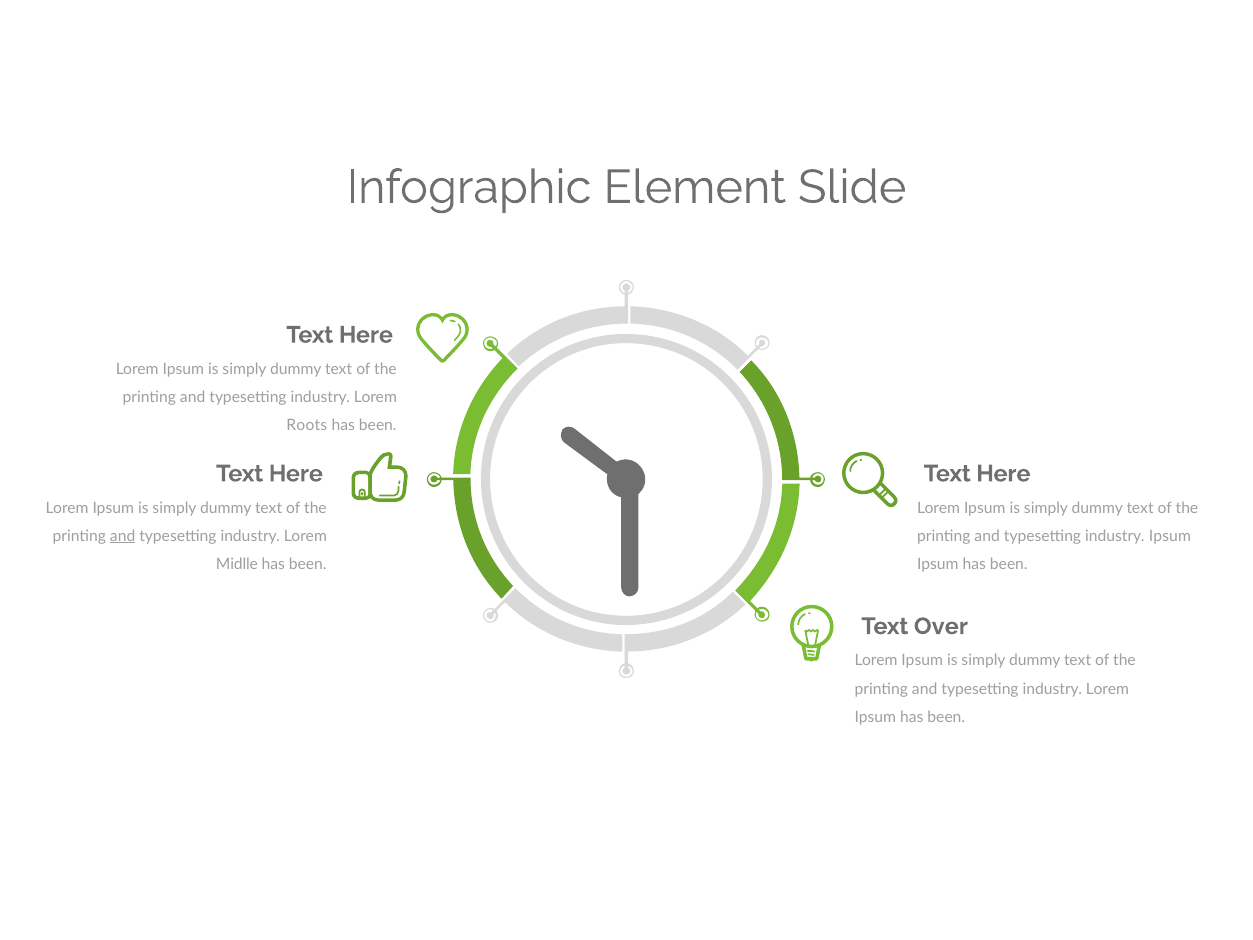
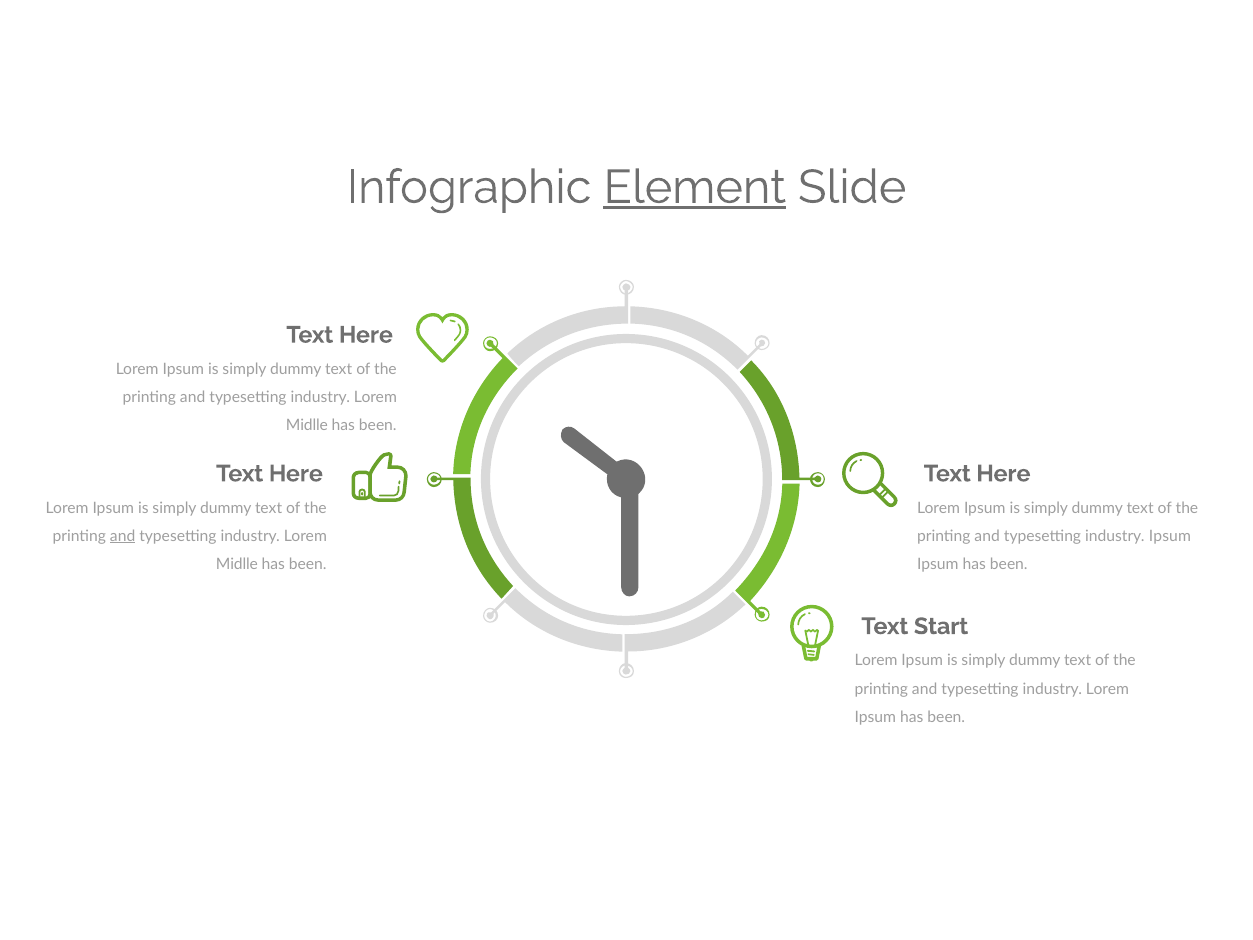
Element underline: none -> present (695, 187)
Roots: Roots -> Midlle (307, 426)
Over: Over -> Start (941, 626)
